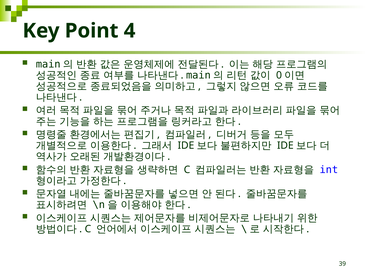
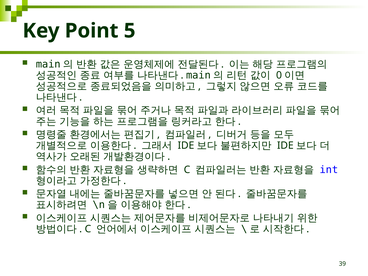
4: 4 -> 5 (130, 31)
